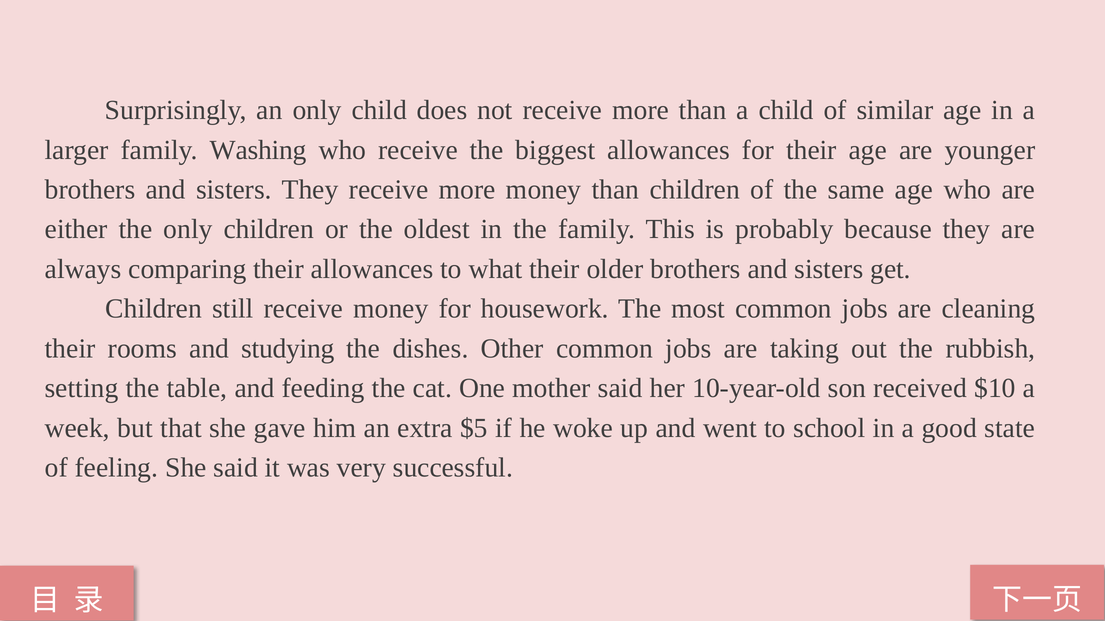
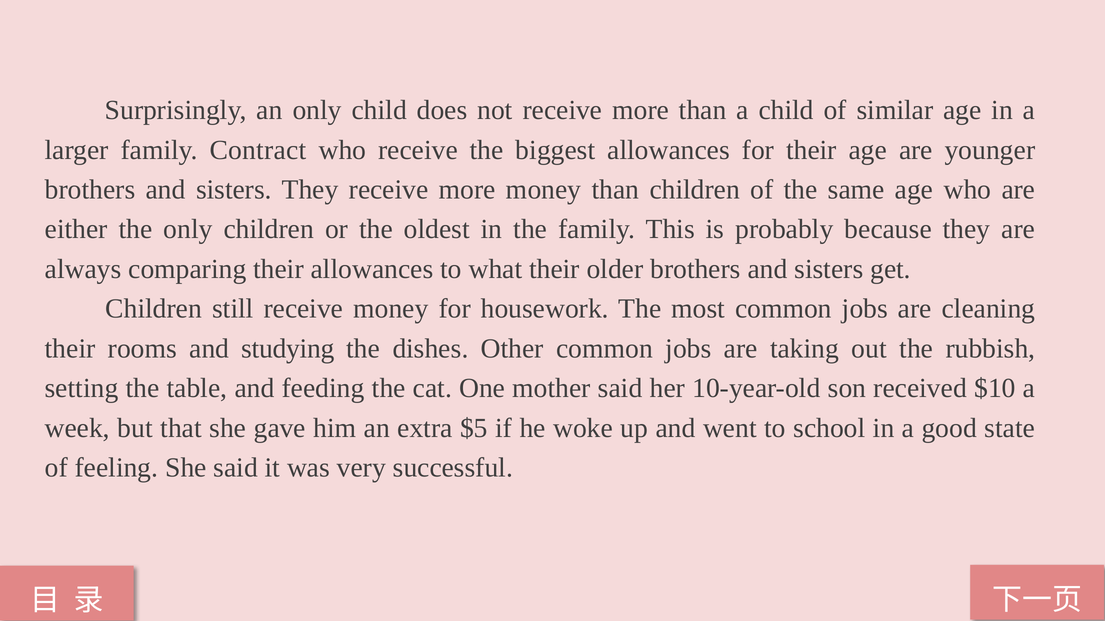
Washing: Washing -> Contract (258, 150)
